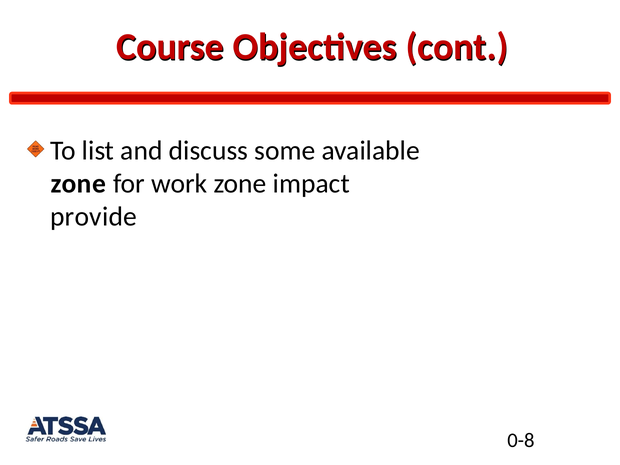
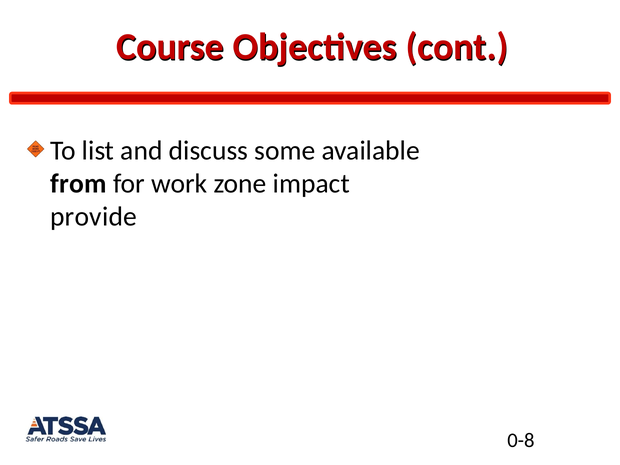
zone: zone -> from (78, 184)
